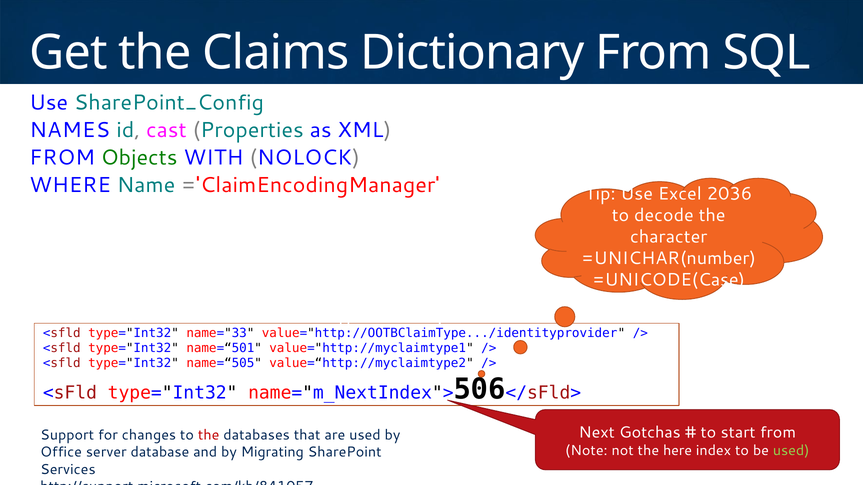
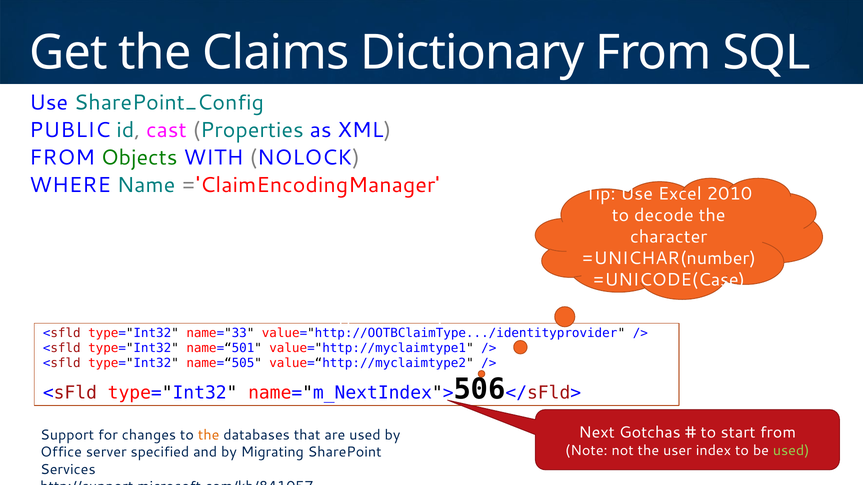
NAMES: NAMES -> PUBLIC (70, 130)
2036: 2036 -> 2010 (729, 194)
the colour: red -> orange (209, 435)
here: here -> user (677, 451)
database: database -> specified (160, 453)
